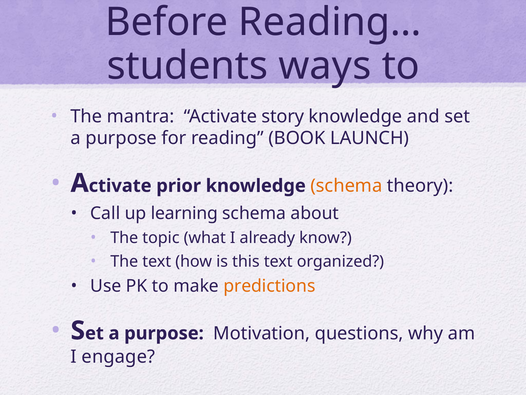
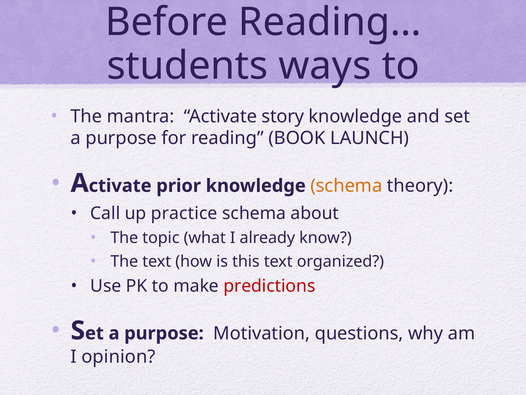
learning: learning -> practice (184, 213)
predictions colour: orange -> red (269, 286)
engage: engage -> opinion (118, 356)
